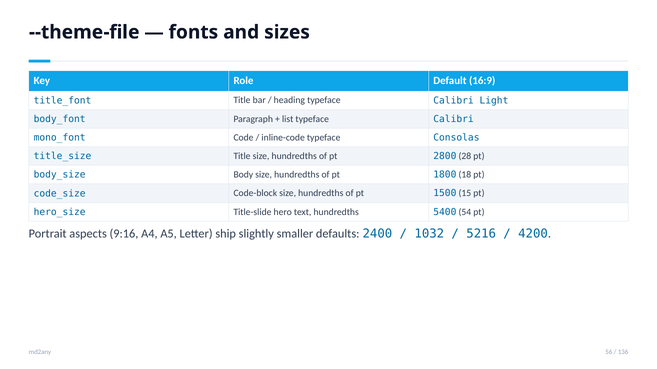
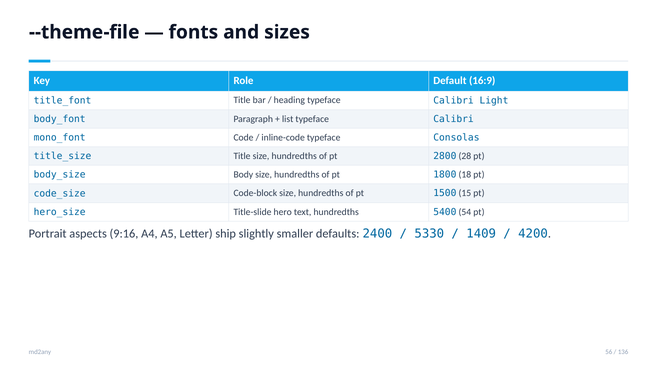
1032: 1032 -> 5330 (429, 234)
5216: 5216 -> 1409 (481, 234)
